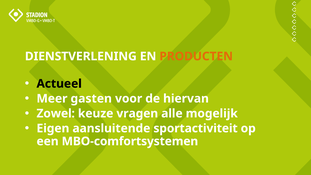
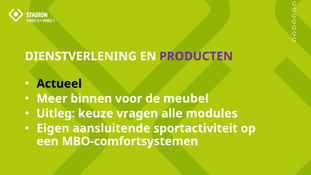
PRODUCTEN colour: orange -> purple (196, 56)
gasten: gasten -> binnen (91, 99)
hiervan: hiervan -> meubel (186, 99)
Zowel: Zowel -> Uitleg (56, 113)
mogelijk: mogelijk -> modules (212, 113)
